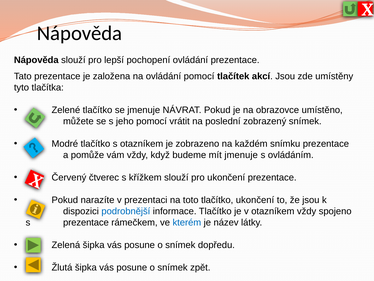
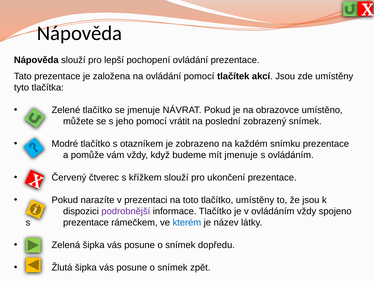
tlačítko ukončení: ukončení -> umístěny (255, 200)
podrobnější colour: blue -> purple (126, 211)
v otazníkem: otazníkem -> ovládáním (273, 211)
